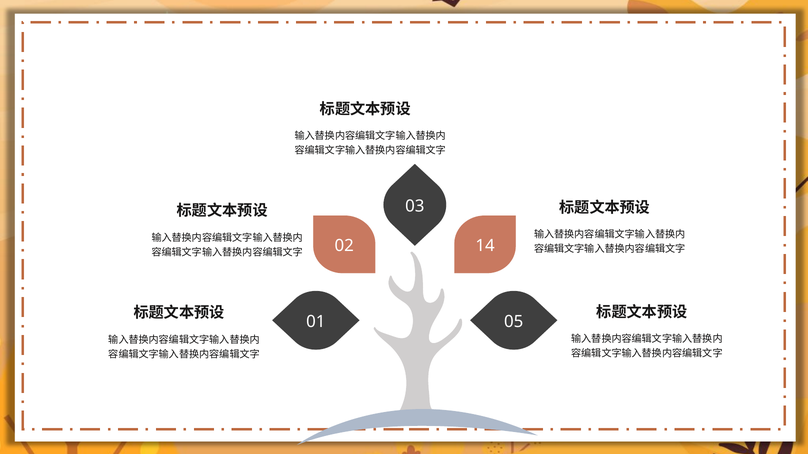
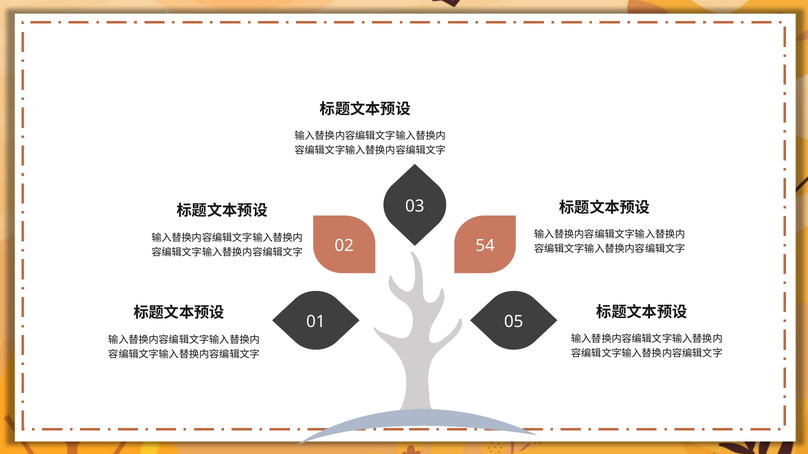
14: 14 -> 54 (485, 246)
